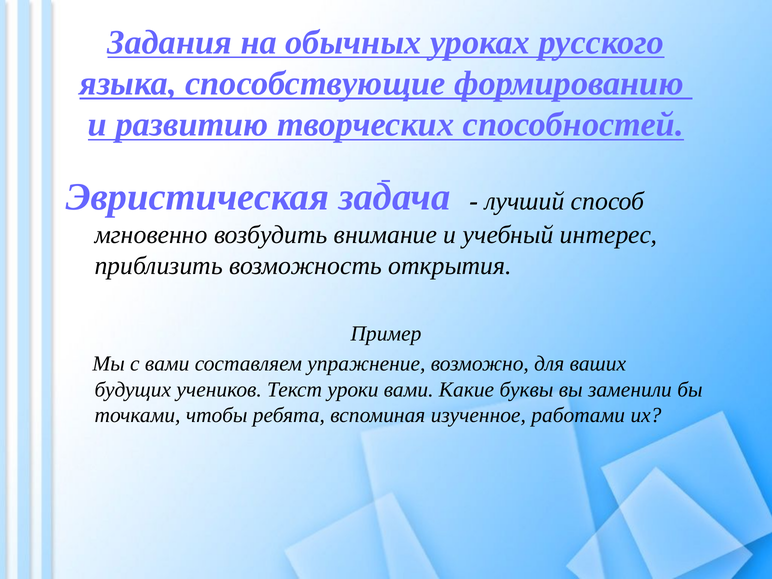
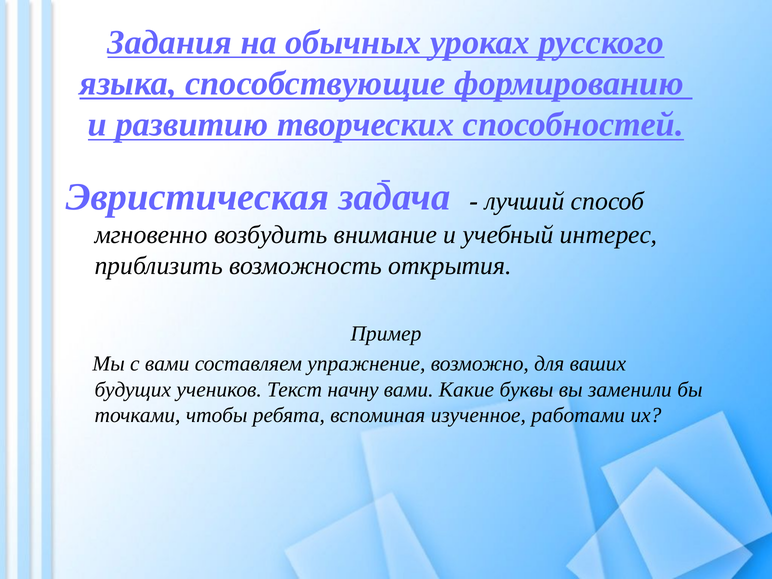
уроки: уроки -> начну (353, 390)
